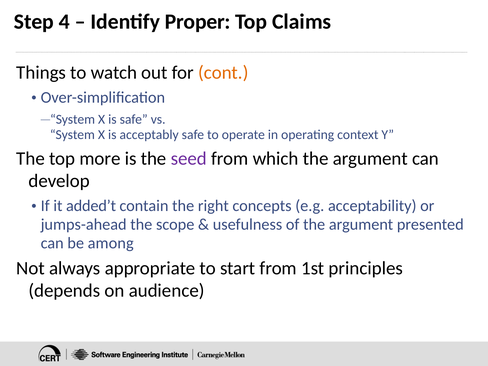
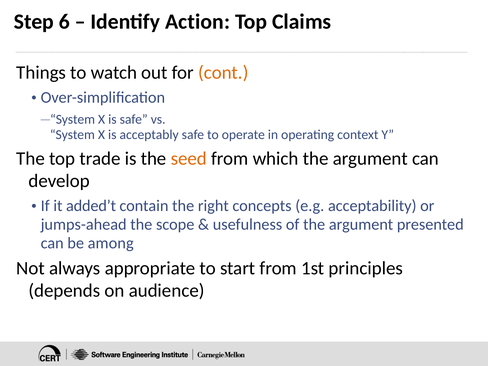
4: 4 -> 6 (64, 22)
Proper: Proper -> Action (198, 22)
more: more -> trade (100, 159)
seed colour: purple -> orange (189, 159)
